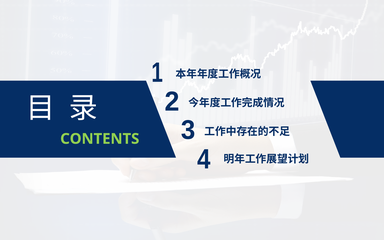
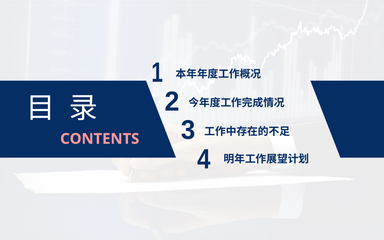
CONTENTS colour: light green -> pink (100, 139)
